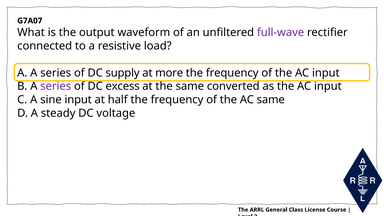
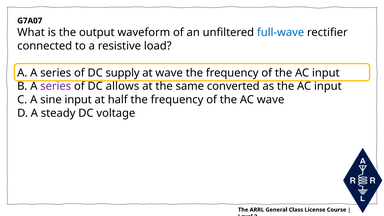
full-wave colour: purple -> blue (281, 32)
at more: more -> wave (169, 73)
excess: excess -> allows (122, 86)
AC same: same -> wave (271, 100)
